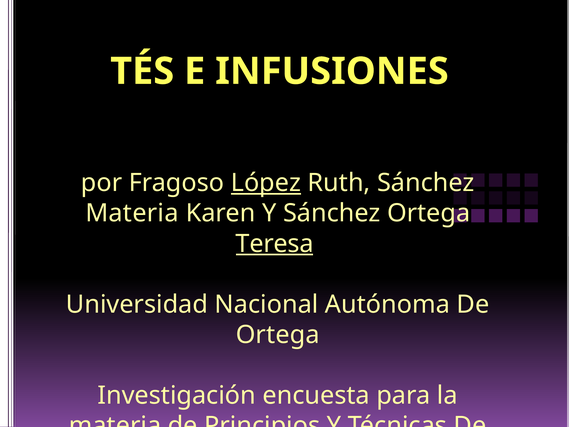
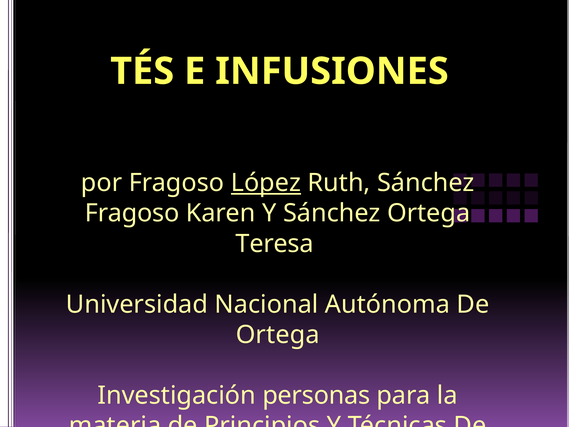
Materia: Materia -> Fragoso (132, 213)
Teresa underline: present -> none (275, 244)
encuesta: encuesta -> personas (316, 395)
